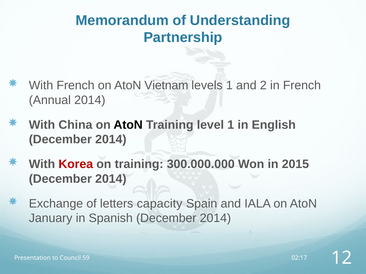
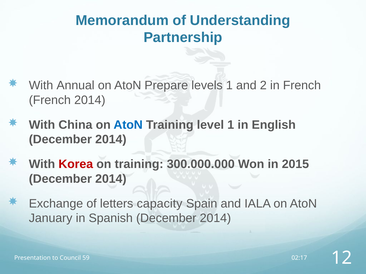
With French: French -> Annual (76, 86)
Vietnam: Vietnam -> Prepare (166, 86)
Annual: Annual -> French (50, 100)
AtoN colour: black -> blue (128, 125)
